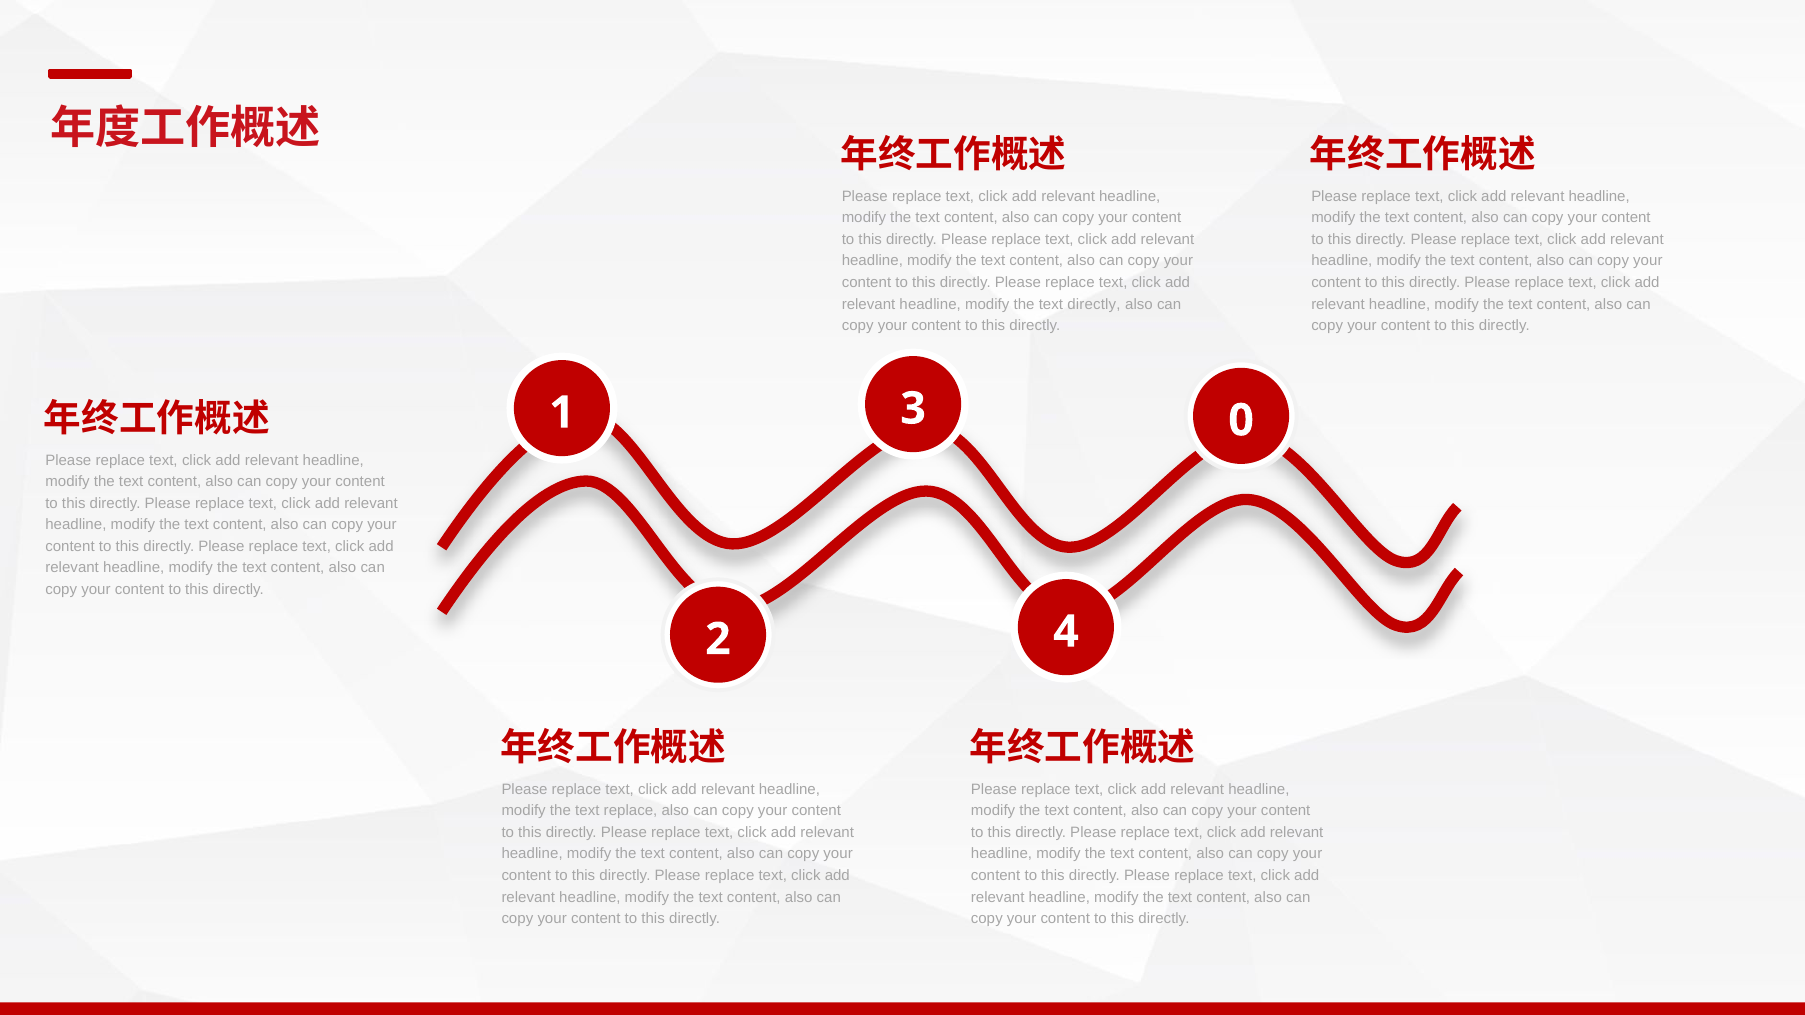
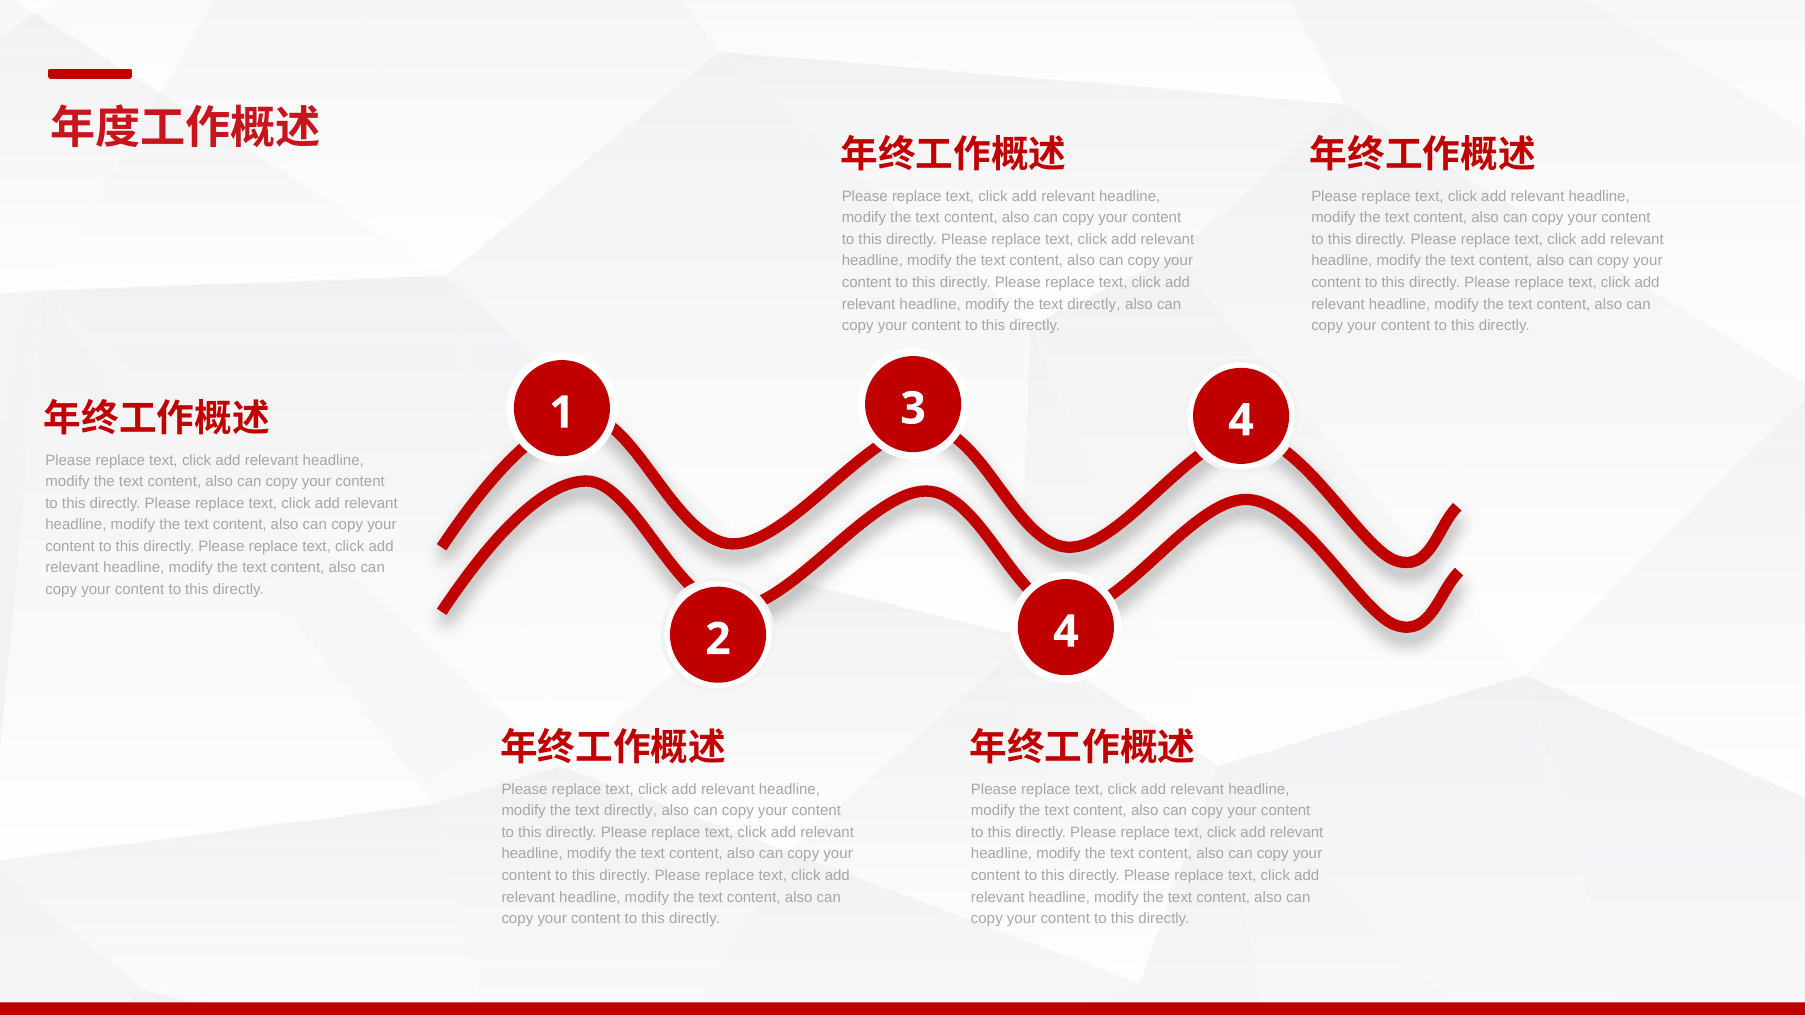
3 0: 0 -> 4 (1241, 421)
replace: replace -> directly (631, 811)
